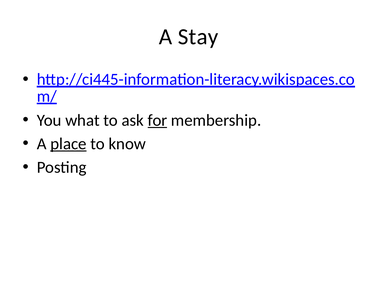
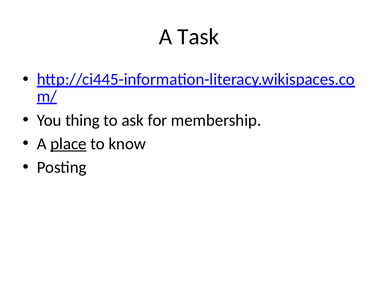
Stay: Stay -> Task (198, 37)
what: what -> thing (83, 120)
for underline: present -> none (157, 120)
